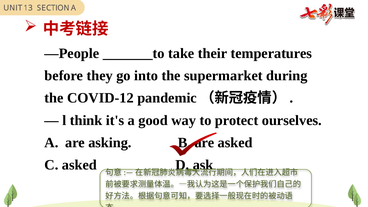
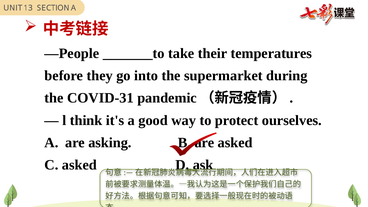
COVID-12: COVID-12 -> COVID-31 (100, 98)
